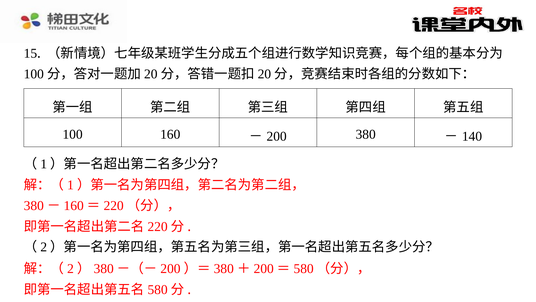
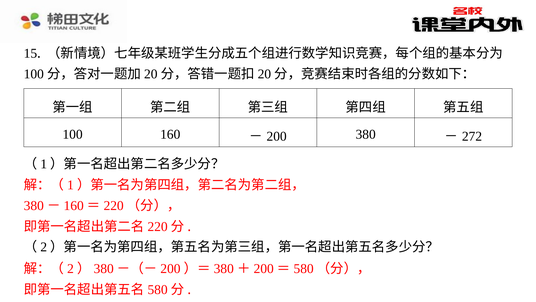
140: 140 -> 272 (472, 136)
